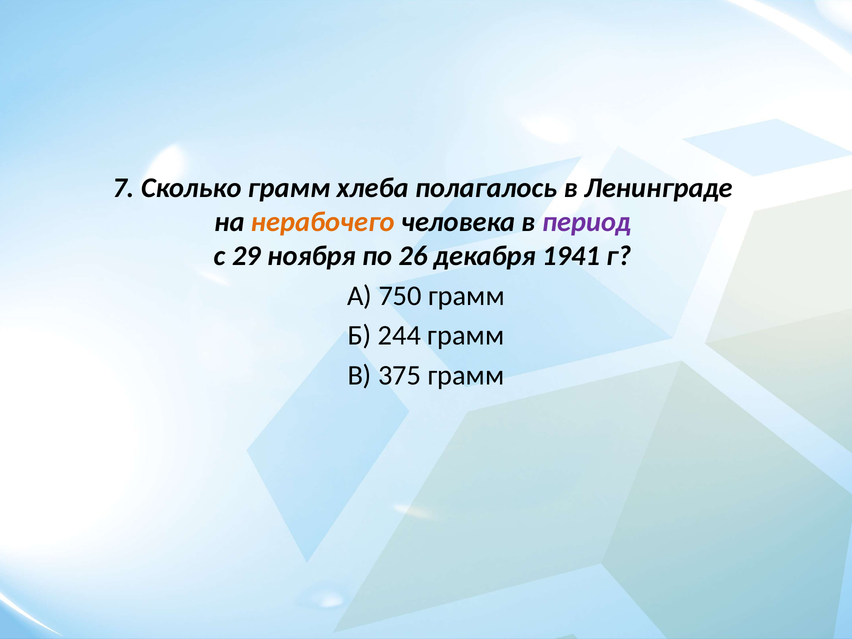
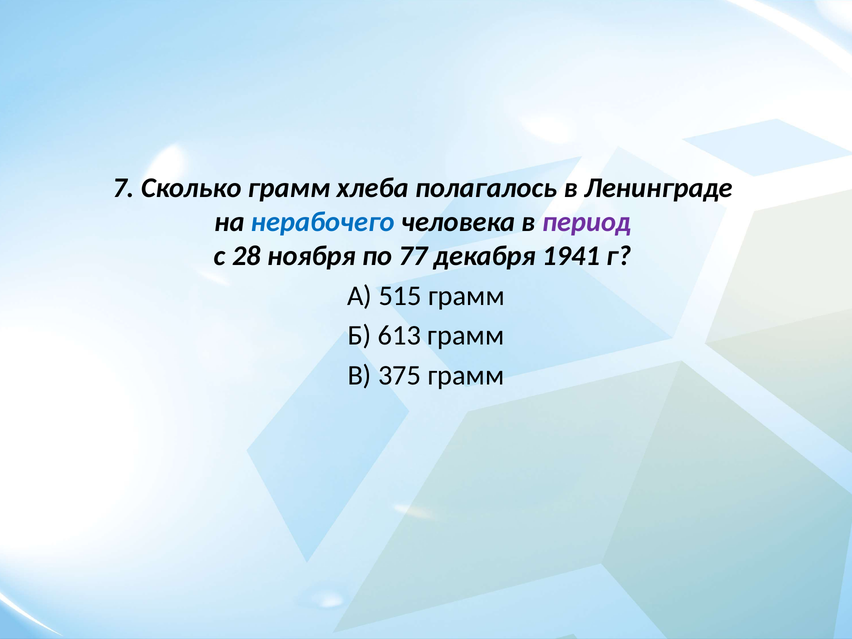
нерабочего colour: orange -> blue (323, 222)
29: 29 -> 28 (246, 256)
26: 26 -> 77 (413, 256)
750: 750 -> 515 (400, 296)
244: 244 -> 613 (400, 336)
